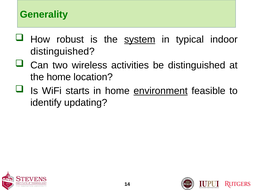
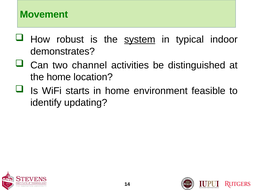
Generality: Generality -> Movement (44, 14)
distinguished: distinguished -> demonstrates (63, 51)
wireless: wireless -> channel (89, 65)
environment underline: present -> none (161, 91)
